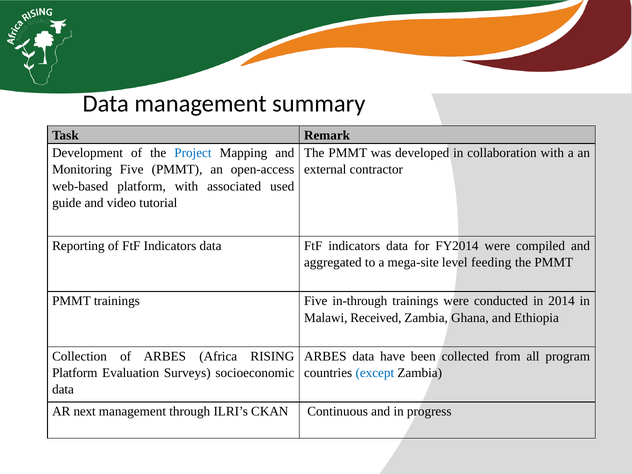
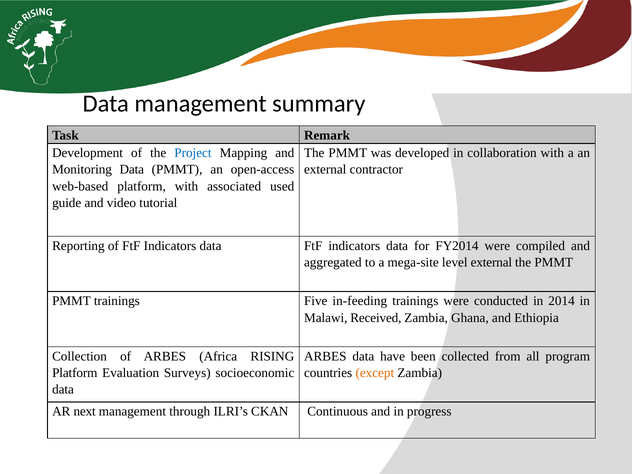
Monitoring Five: Five -> Data (132, 170)
level feeding: feeding -> external (491, 262)
in-through: in-through -> in-feeding (360, 301)
except colour: blue -> orange (375, 373)
